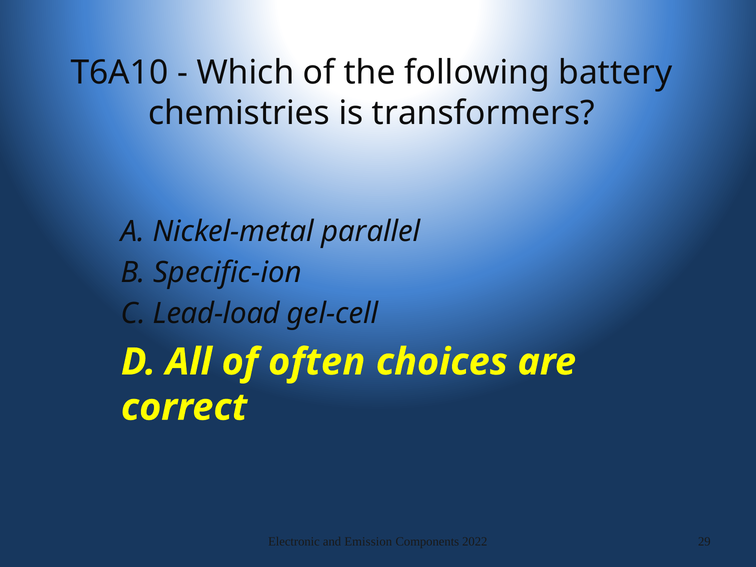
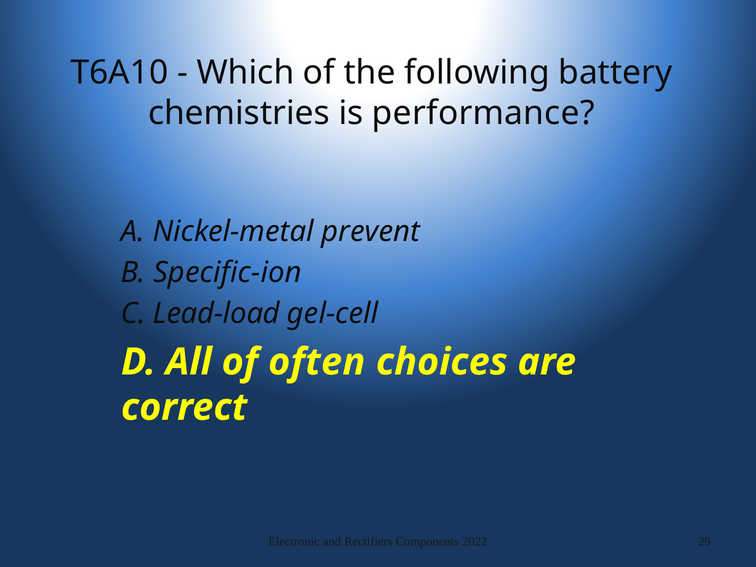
transformers: transformers -> performance (483, 113)
parallel: parallel -> prevent (371, 231)
Emission: Emission -> Rectifiers (368, 541)
